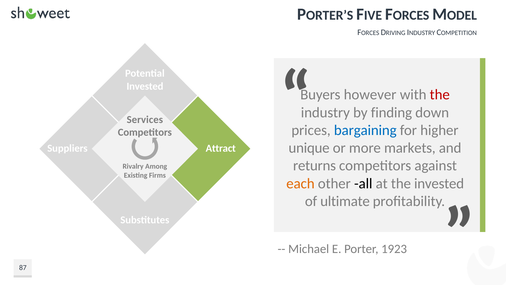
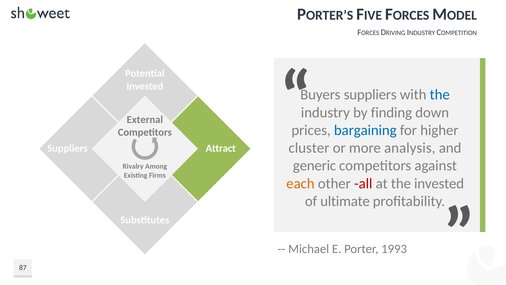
Buyers however: however -> suppliers (370, 95)
the colour: red -> blue (440, 95)
Services: Services -> External (145, 119)
unique: unique -> cluster (309, 148)
markets: markets -> analysis (410, 148)
returns: returns -> generic (315, 166)
all colour: black -> red (363, 183)
1923: 1923 -> 1993 (394, 249)
